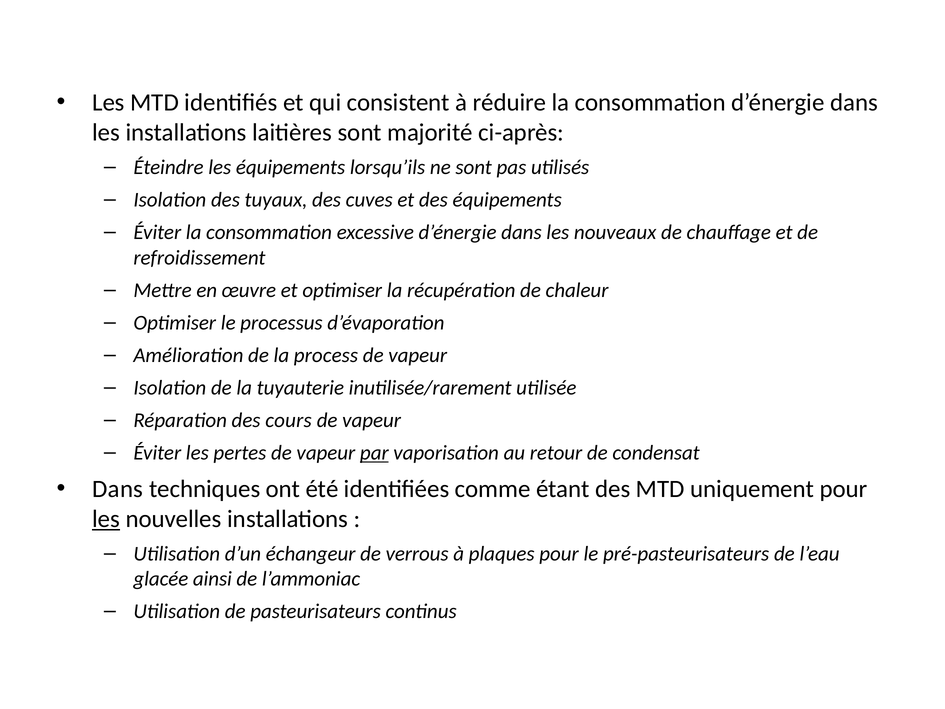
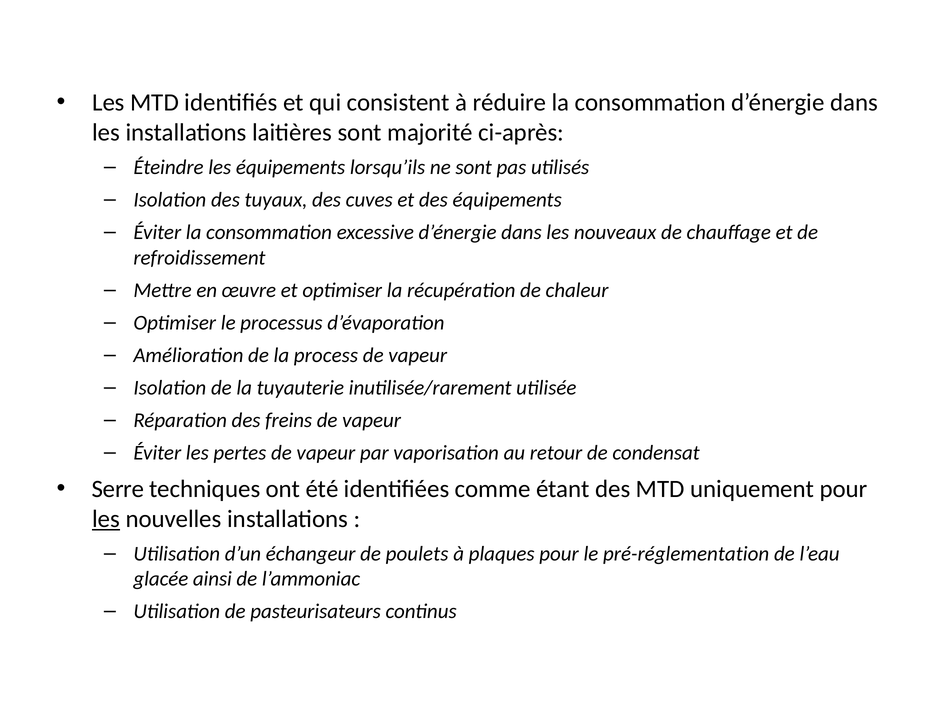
cours: cours -> freins (289, 420)
par underline: present -> none (374, 453)
Dans: Dans -> Serre (118, 489)
verrous: verrous -> poulets (417, 554)
pré-pasteurisateurs: pré-pasteurisateurs -> pré-réglementation (686, 554)
